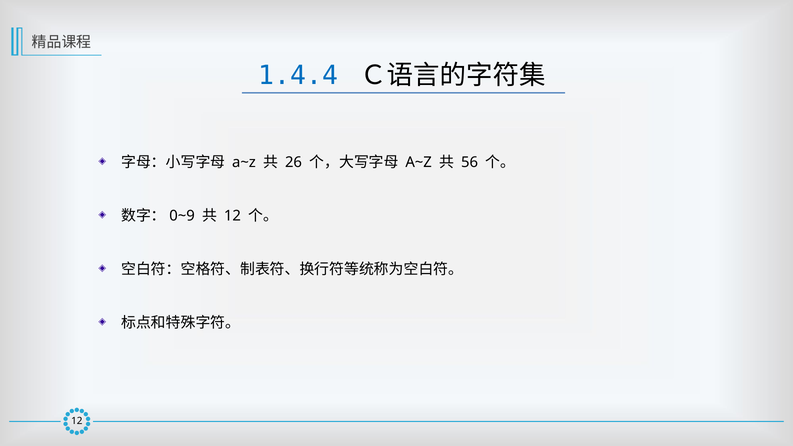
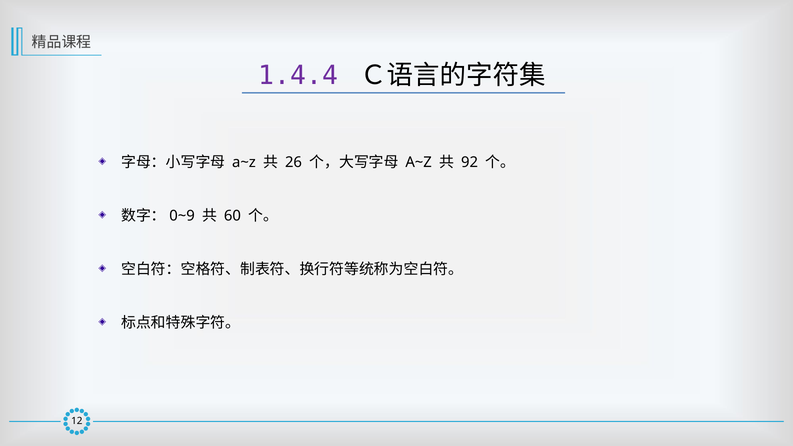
1.4.4 colour: blue -> purple (298, 75)
56: 56 -> 92 (470, 162)
12: 12 -> 60 (232, 216)
